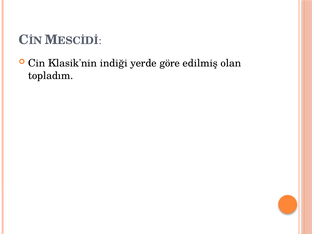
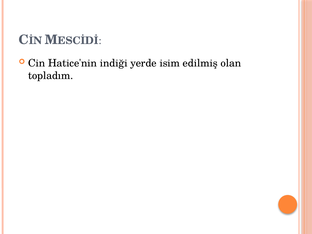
Klasik'nin: Klasik'nin -> Hatice'nin (73, 63)
göre: göre -> isim (170, 63)
